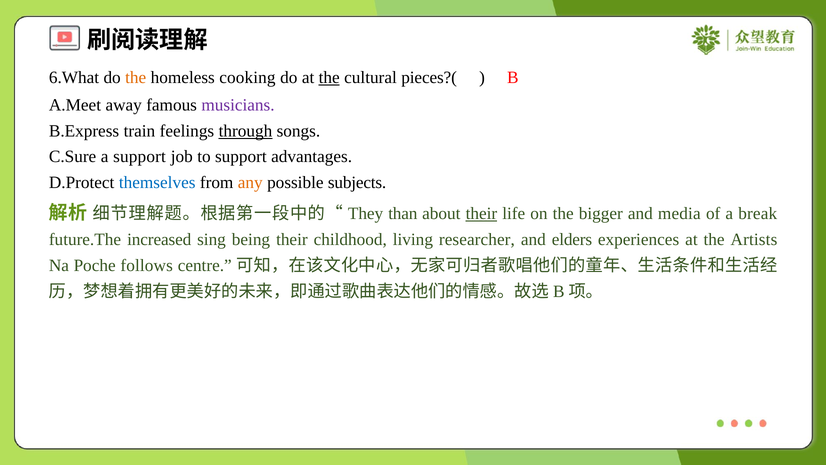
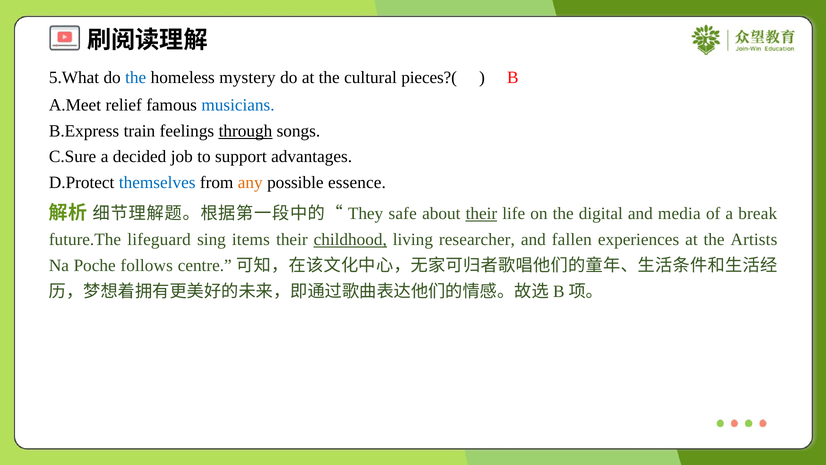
6.What: 6.What -> 5.What (74, 77)
the colour: orange -> blue (136, 77)
cooking: cooking -> mystery (247, 77)
the underline: present -> none (329, 77)
away: away -> relief (124, 105)
musicians colour: purple -> blue (238, 105)
a support: support -> decided (140, 157)
subjects: subjects -> essence (357, 182)
than: than -> safe (403, 213)
bigger: bigger -> digital (601, 213)
increased: increased -> lifeguard (159, 240)
being: being -> items (251, 240)
childhood underline: none -> present (350, 240)
elders: elders -> fallen (572, 240)
